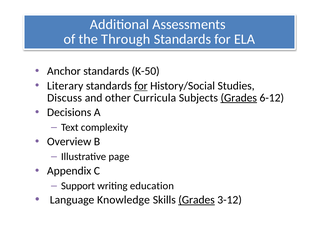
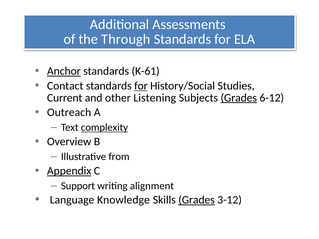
Anchor underline: none -> present (64, 71)
K-50: K-50 -> K-61 (146, 71)
Literary: Literary -> Contact (65, 86)
Discuss: Discuss -> Current (65, 98)
Curricula: Curricula -> Listening (155, 98)
Decisions: Decisions -> Outreach (69, 112)
complexity underline: none -> present (104, 128)
page: page -> from (119, 157)
Appendix underline: none -> present (69, 171)
education: education -> alignment (152, 186)
